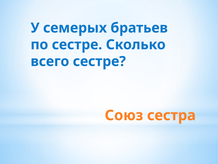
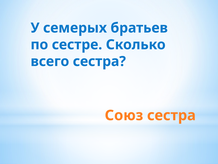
всего сестре: сестре -> сестра (99, 61)
